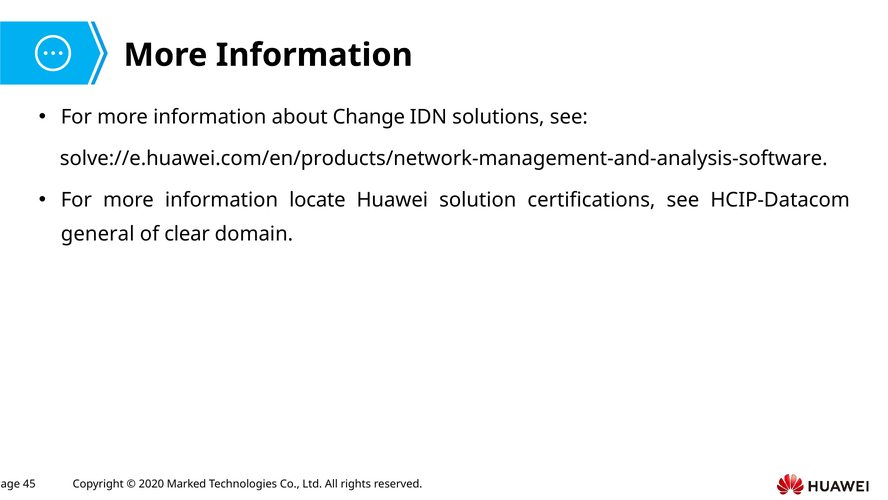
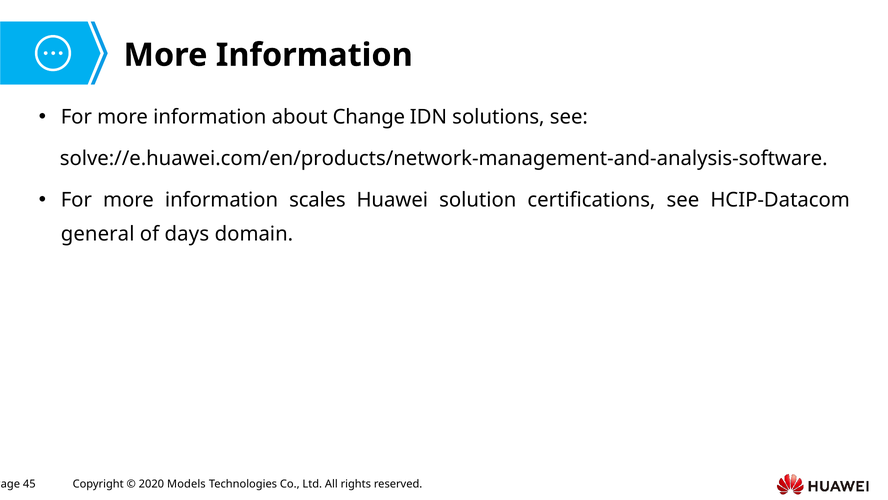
locate: locate -> scales (317, 200)
clear: clear -> days (187, 234)
Marked: Marked -> Models (186, 484)
